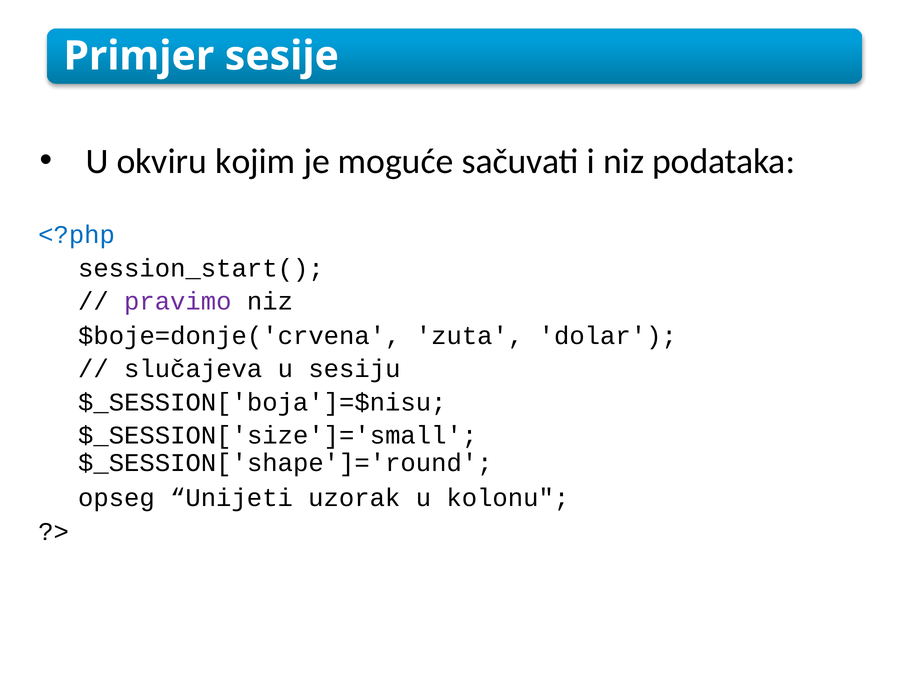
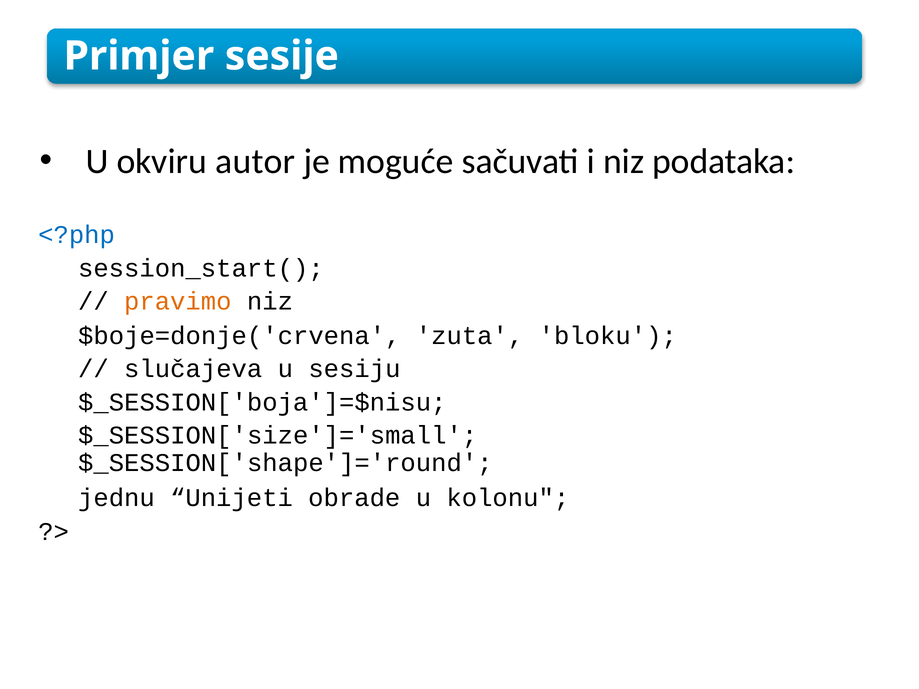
kojim: kojim -> autor (255, 162)
pravimo colour: purple -> orange (178, 301)
dolar: dolar -> bloku (608, 336)
opseg: opseg -> jednu (116, 498)
uzorak: uzorak -> obrade (354, 498)
